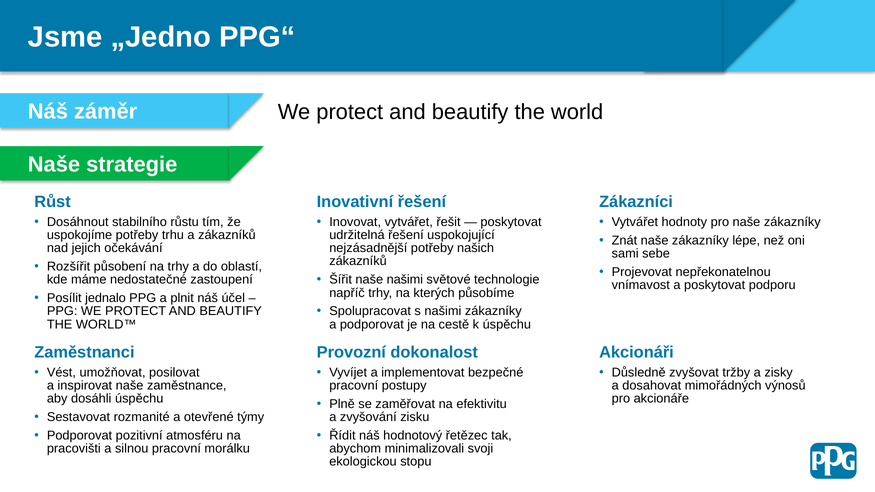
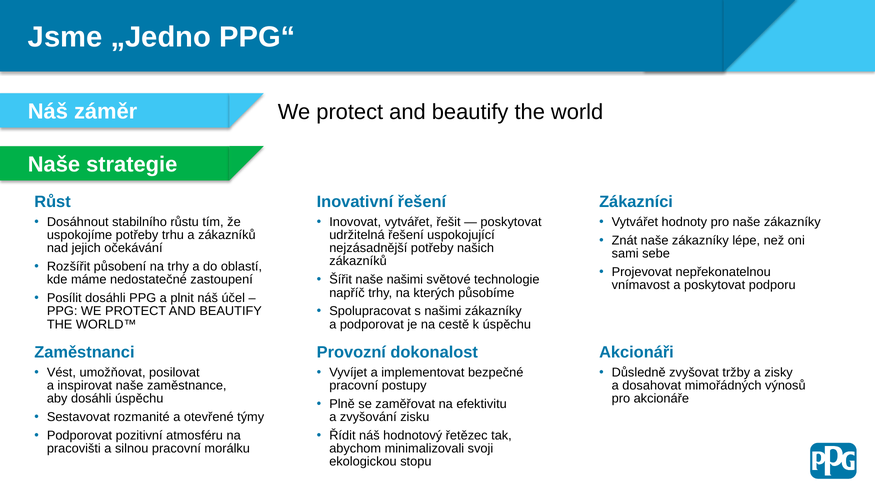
Posílit jednalo: jednalo -> dosáhli (105, 298)
